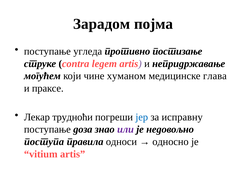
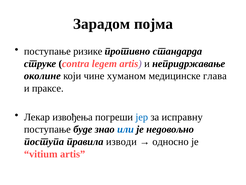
угледа: угледа -> ризике (88, 51)
постизање: постизање -> стандарда (177, 51)
могућем: могућем -> околине (42, 76)
трудноћи: трудноћи -> извођења (73, 117)
доза: доза -> буде (83, 129)
или colour: purple -> blue (125, 129)
односи: односи -> изводи (121, 141)
